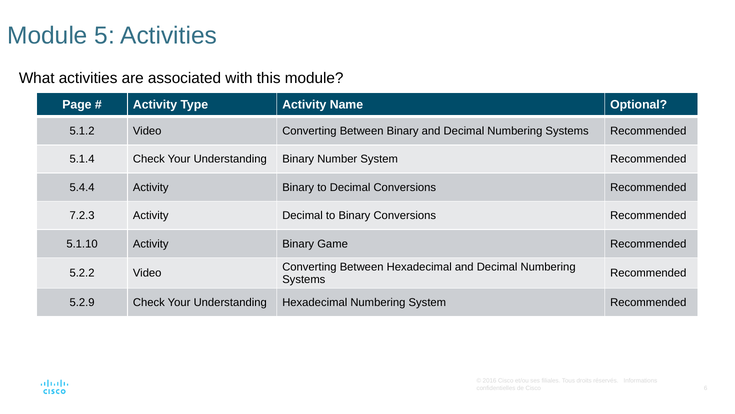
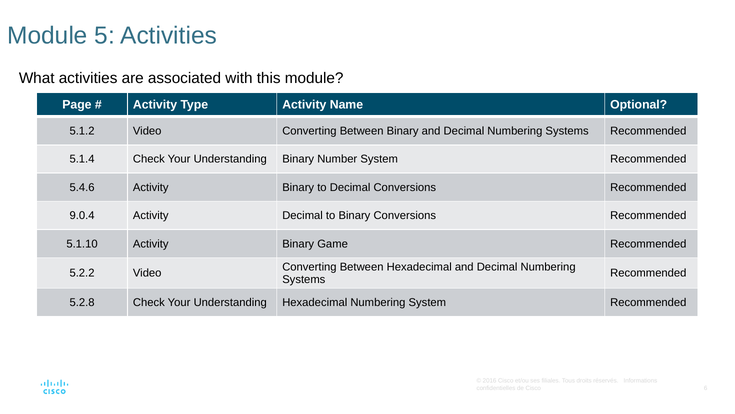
5.4.4: 5.4.4 -> 5.4.6 (82, 187)
7.2.3: 7.2.3 -> 9.0.4 (82, 215)
5.2.9: 5.2.9 -> 5.2.8 (82, 302)
